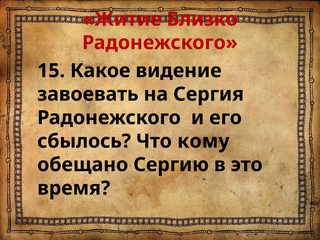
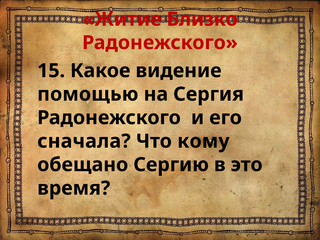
завоевать: завоевать -> помощью (88, 94)
сбылось: сбылось -> сначала (84, 141)
